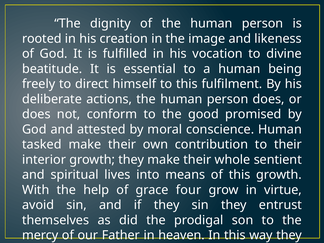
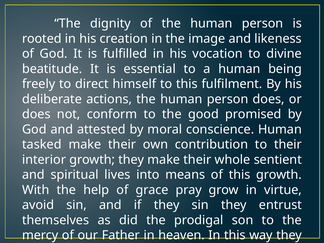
four: four -> pray (189, 190)
